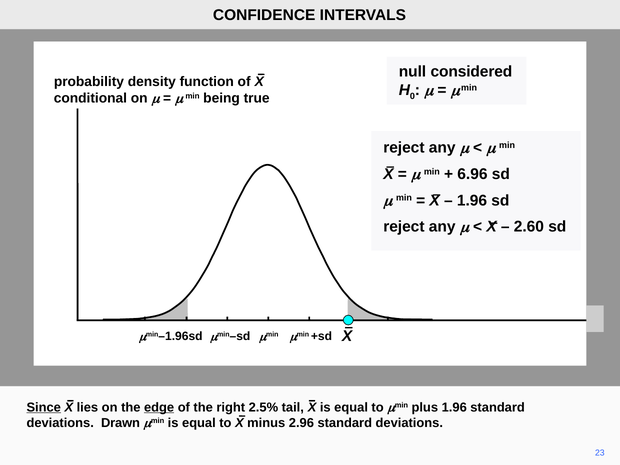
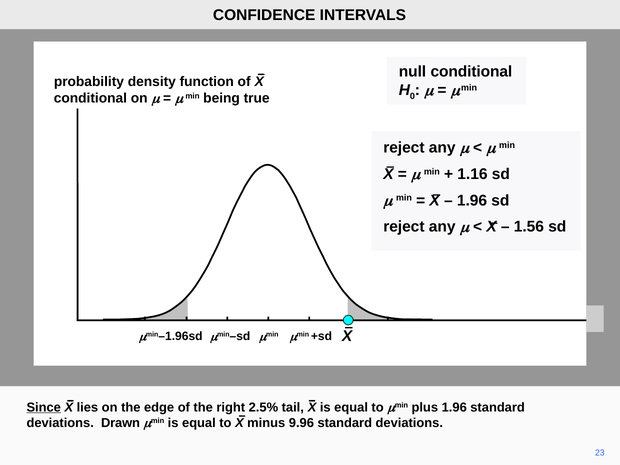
null considered: considered -> conditional (471, 72)
6.96: 6.96 -> 1.16 (472, 174)
2.60: 2.60 -> 1.56 (529, 227)
edge underline: present -> none (159, 407)
2.96: 2.96 -> 9.96 (301, 423)
